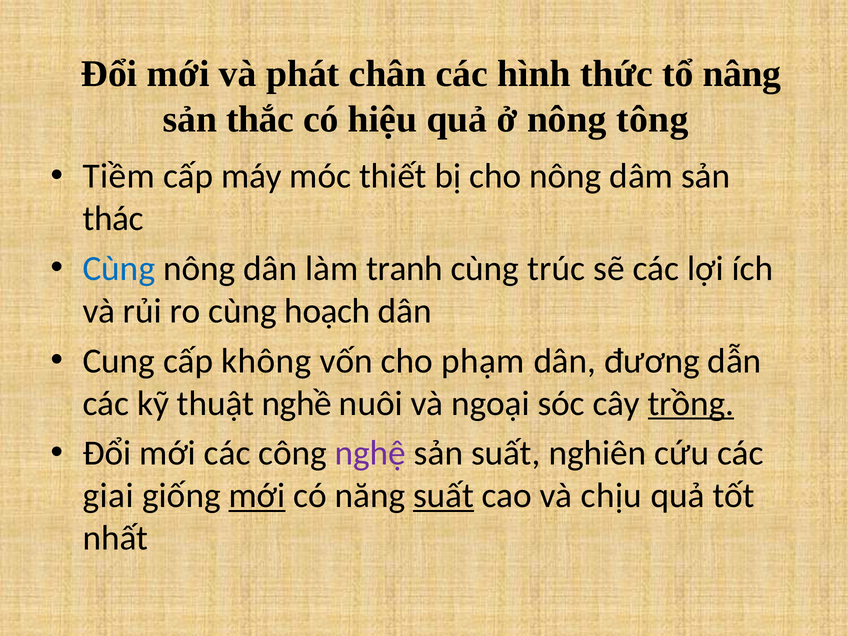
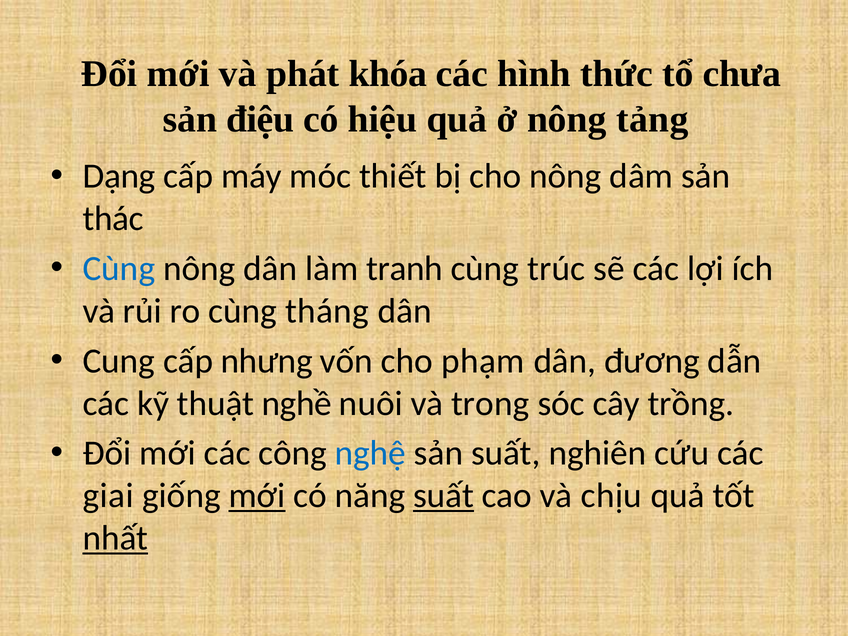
chân: chân -> khóa (388, 74)
nâng: nâng -> chưa (742, 74)
thắc: thắc -> điệu (260, 119)
tông: tông -> tảng (652, 119)
Tiềm: Tiềm -> Dạng (119, 176)
hoạch: hoạch -> tháng (327, 311)
không: không -> nhưng (267, 361)
ngoại: ngoại -> trong (490, 403)
trồng underline: present -> none (691, 403)
nghệ colour: purple -> blue (370, 453)
nhất underline: none -> present (115, 538)
